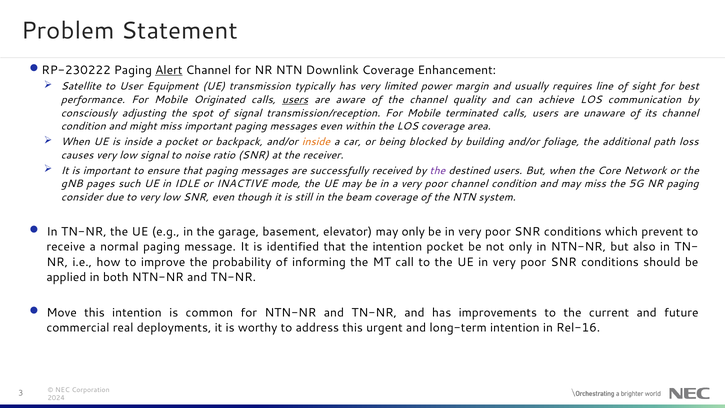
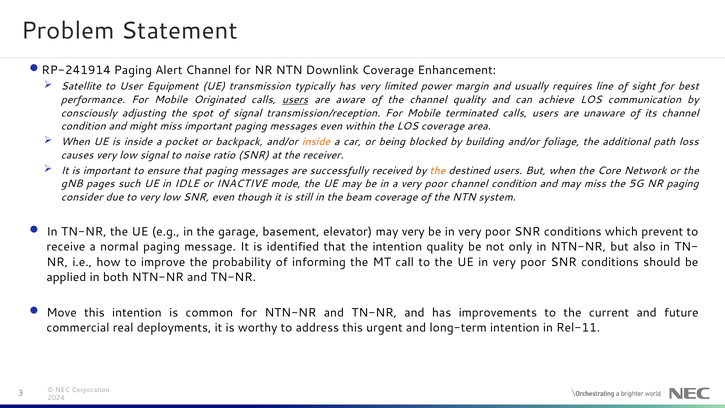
RP-230222: RP-230222 -> RP-241914 (76, 70)
Alert underline: present -> none (169, 70)
the colour: purple -> orange (438, 170)
may only: only -> very (413, 232)
intention pocket: pocket -> quality (445, 247)
Rel-16: Rel-16 -> Rel-11 (578, 328)
